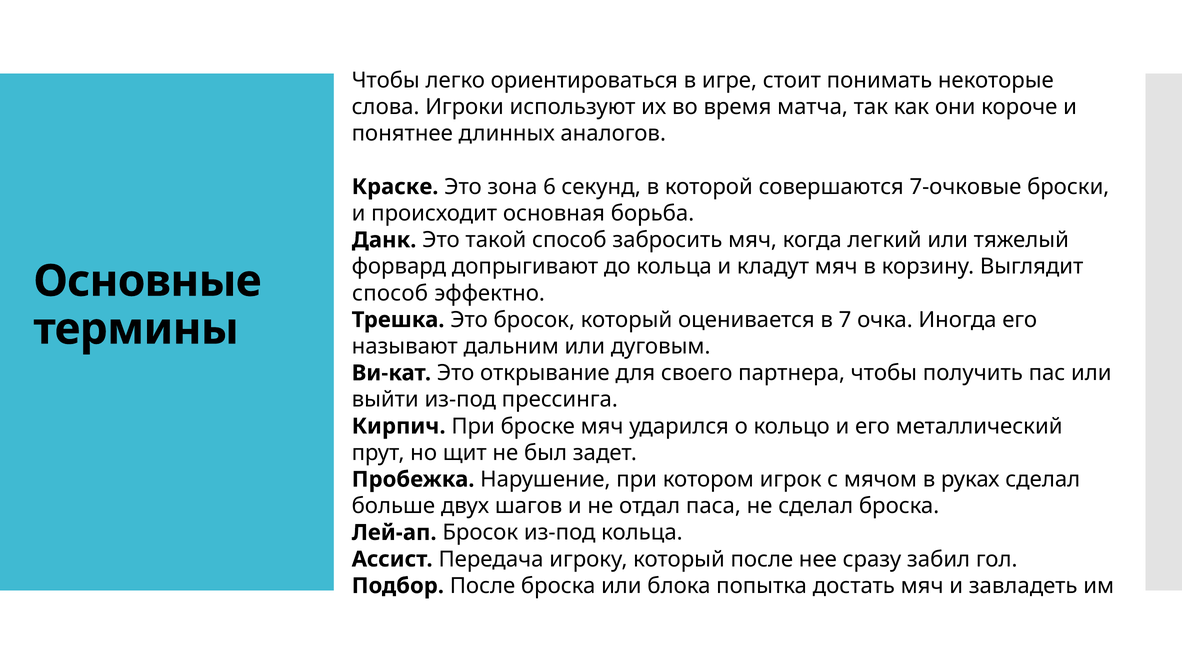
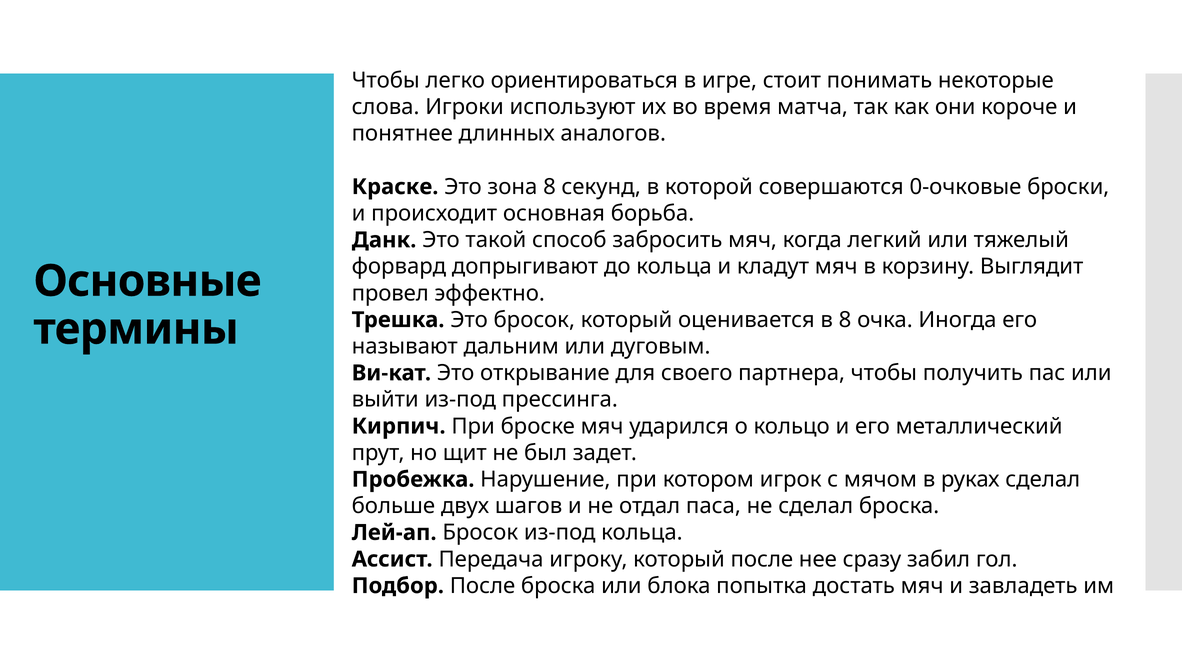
зона 6: 6 -> 8 (550, 187)
7-очковые: 7-очковые -> 0-очковые (966, 187)
способ: способ -> провел (390, 293)
в 7: 7 -> 8 (845, 320)
